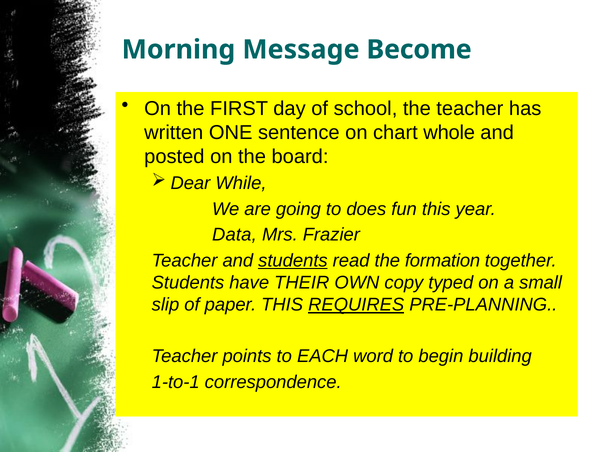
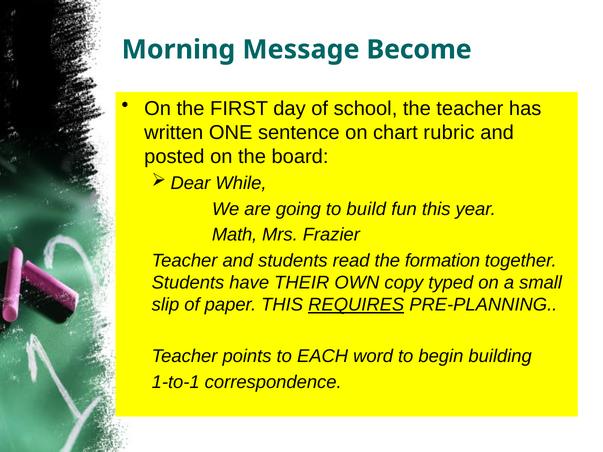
whole: whole -> rubric (449, 133)
does: does -> build (366, 209)
Data: Data -> Math (235, 235)
students underline: present -> none (293, 261)
